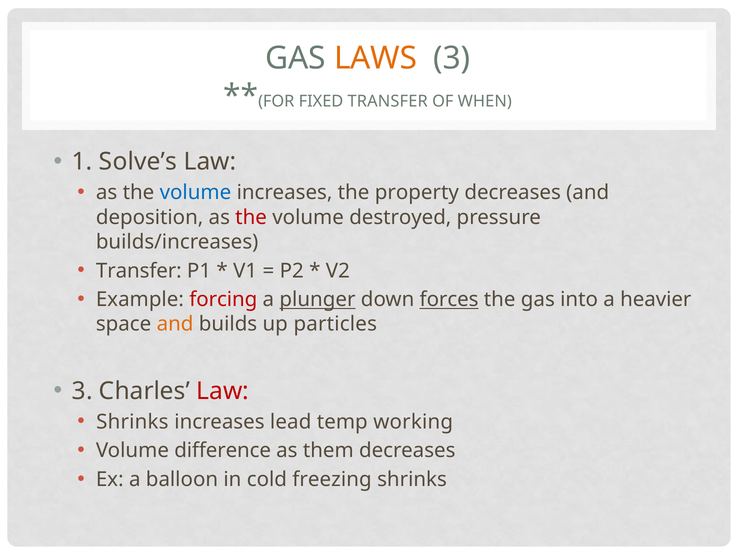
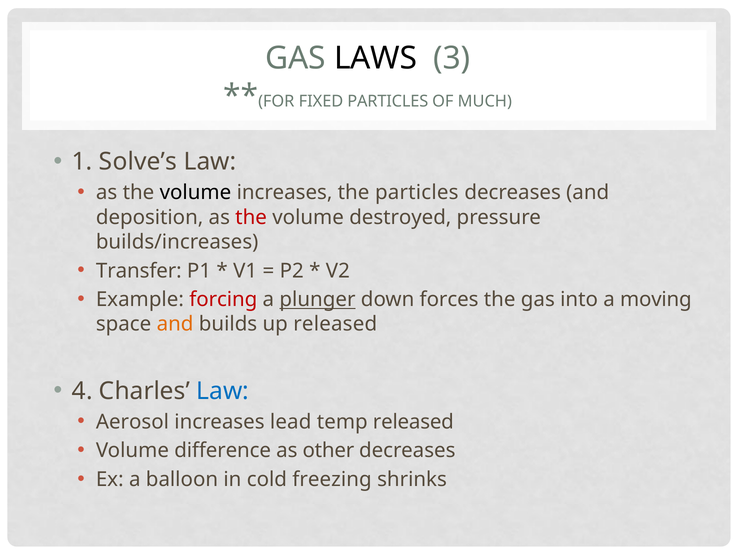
LAWS colour: orange -> black (376, 58)
FIXED TRANSFER: TRANSFER -> PARTICLES (388, 101)
WHEN: WHEN -> MUCH (485, 101)
volume colour: blue -> black (195, 193)
the property: property -> particles (417, 193)
forces underline: present -> none (449, 299)
heavier: heavier -> moving (656, 299)
up particles: particles -> released (335, 324)
3: 3 -> 4 (82, 391)
Law colour: red -> blue (223, 391)
Shrinks: Shrinks -> Aerosol (132, 422)
temp working: working -> released (413, 422)
them: them -> other (328, 450)
